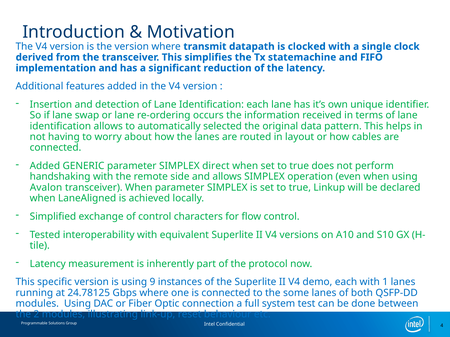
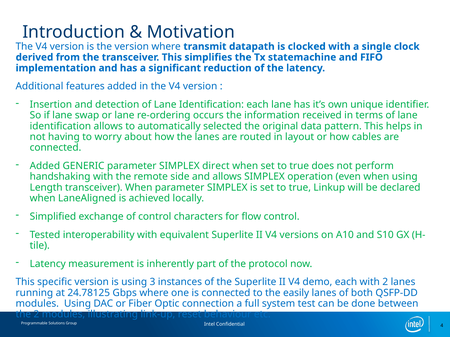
Avalon: Avalon -> Length (46, 188)
9: 9 -> 3 (152, 282)
with 1: 1 -> 2 (385, 282)
some: some -> easily (296, 293)
